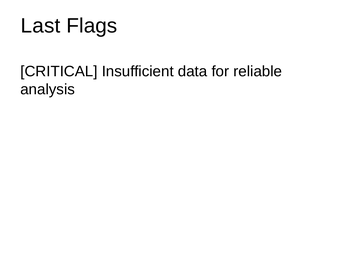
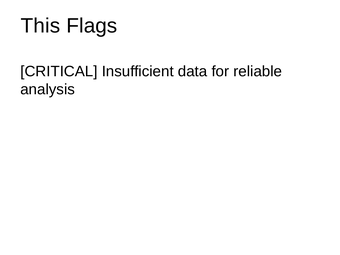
Last: Last -> This (40, 26)
